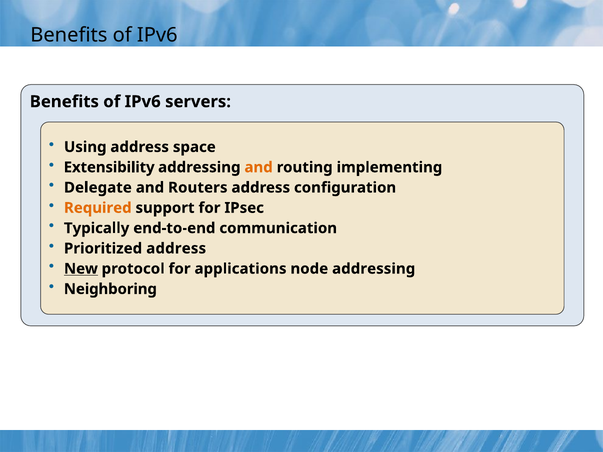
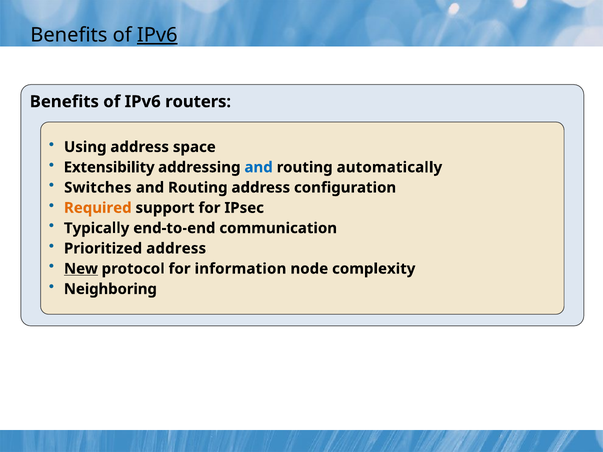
IPv6 underline: none -> present (157, 35)
servers: servers -> routers (198, 102)
and colour: orange -> blue (259, 167)
implementing: implementing -> automatically (389, 167)
Delegate: Delegate -> Switches (98, 188)
Routers: Routers -> Routing (198, 188)
applications: applications -> information (240, 269)
node addressing: addressing -> complexity (374, 269)
